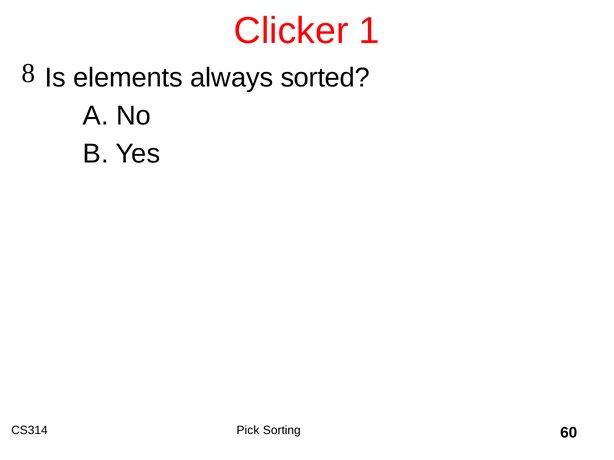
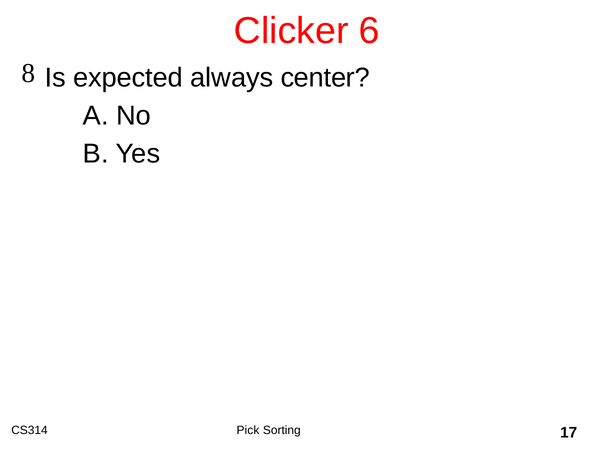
1: 1 -> 6 (369, 31)
elements: elements -> expected (128, 78)
sorted: sorted -> center (325, 78)
60: 60 -> 17 (569, 433)
